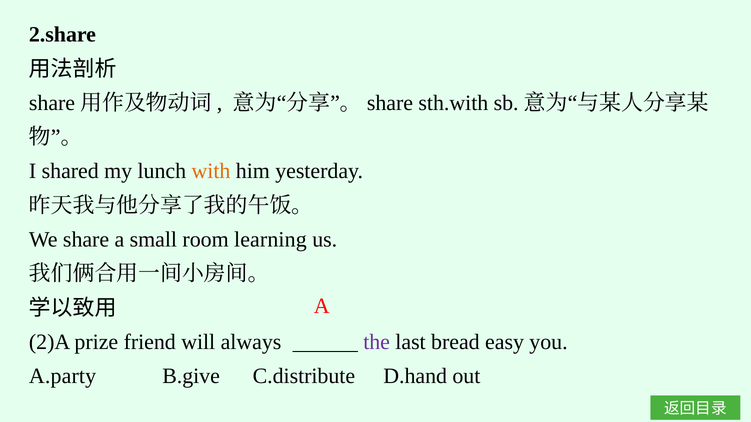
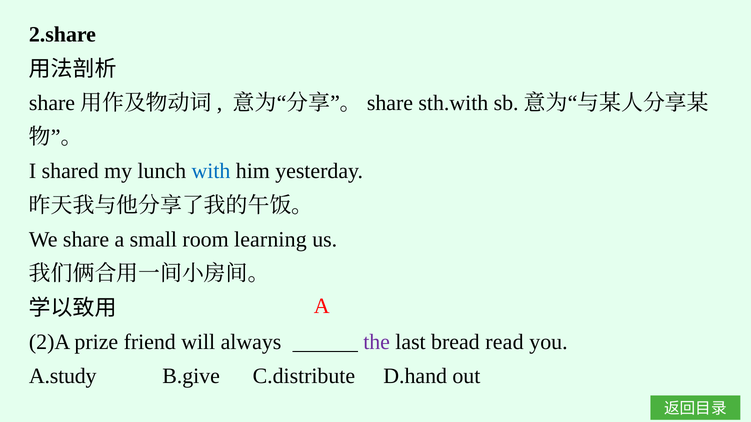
with colour: orange -> blue (211, 171)
easy: easy -> read (504, 342)
A.party: A.party -> A.study (63, 376)
